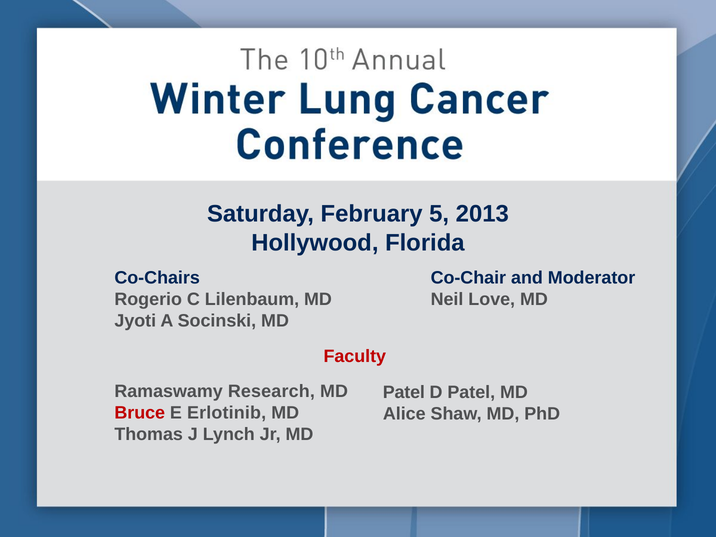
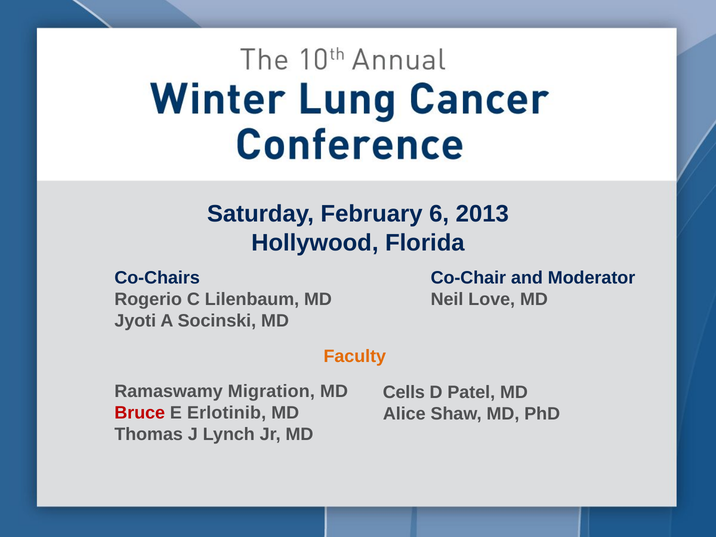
5: 5 -> 6 (439, 214)
Faculty colour: red -> orange (355, 356)
Research: Research -> Migration (271, 391)
Patel: Patel -> Cells (404, 392)
